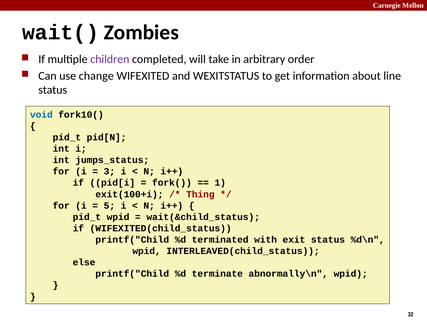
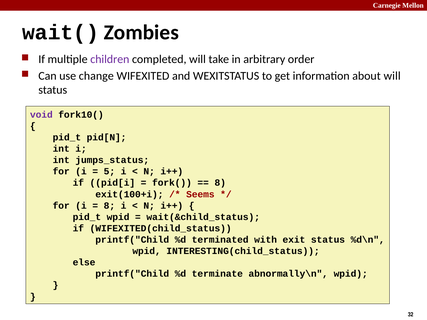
about line: line -> will (392, 76)
void colour: blue -> purple (41, 115)
3: 3 -> 5 (109, 172)
1: 1 -> 8 (220, 183)
Thing: Thing -> Seems (200, 194)
5: 5 -> 8 (109, 206)
INTERLEAVED(child_status: INTERLEAVED(child_status -> INTERESTING(child_status (243, 251)
